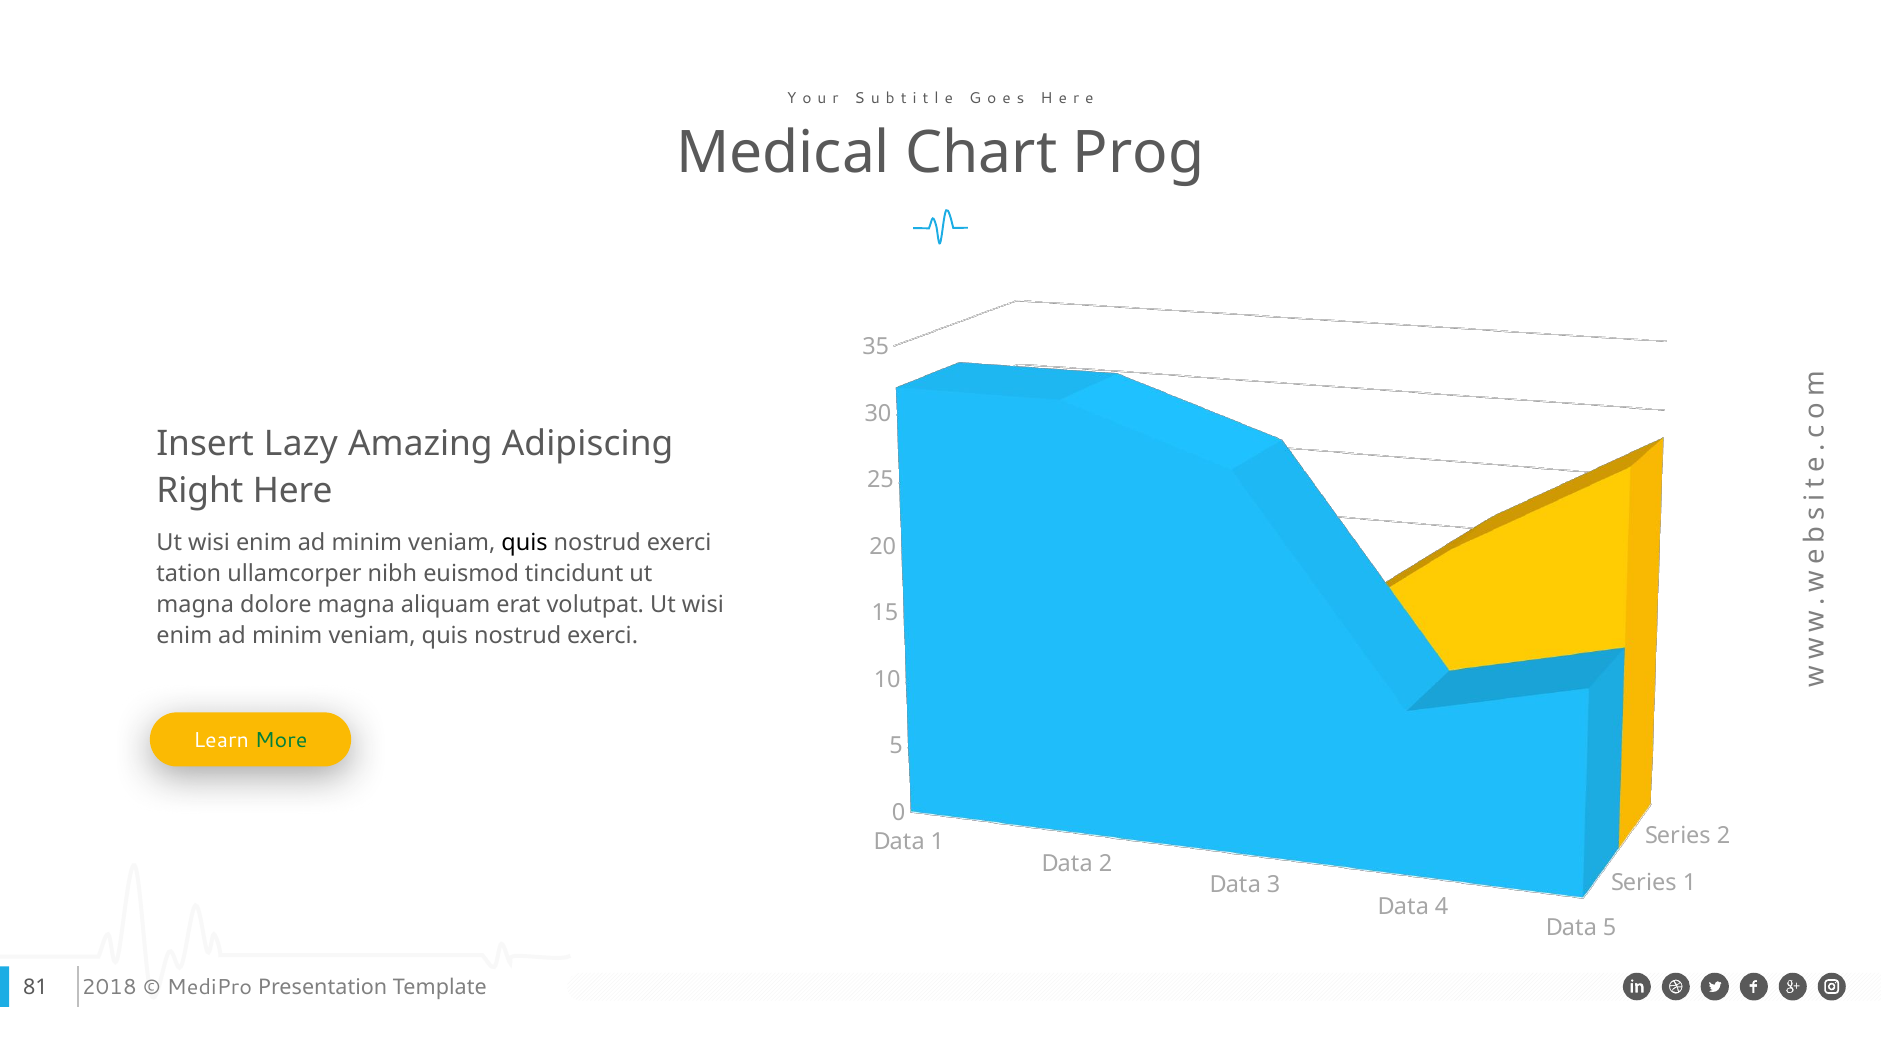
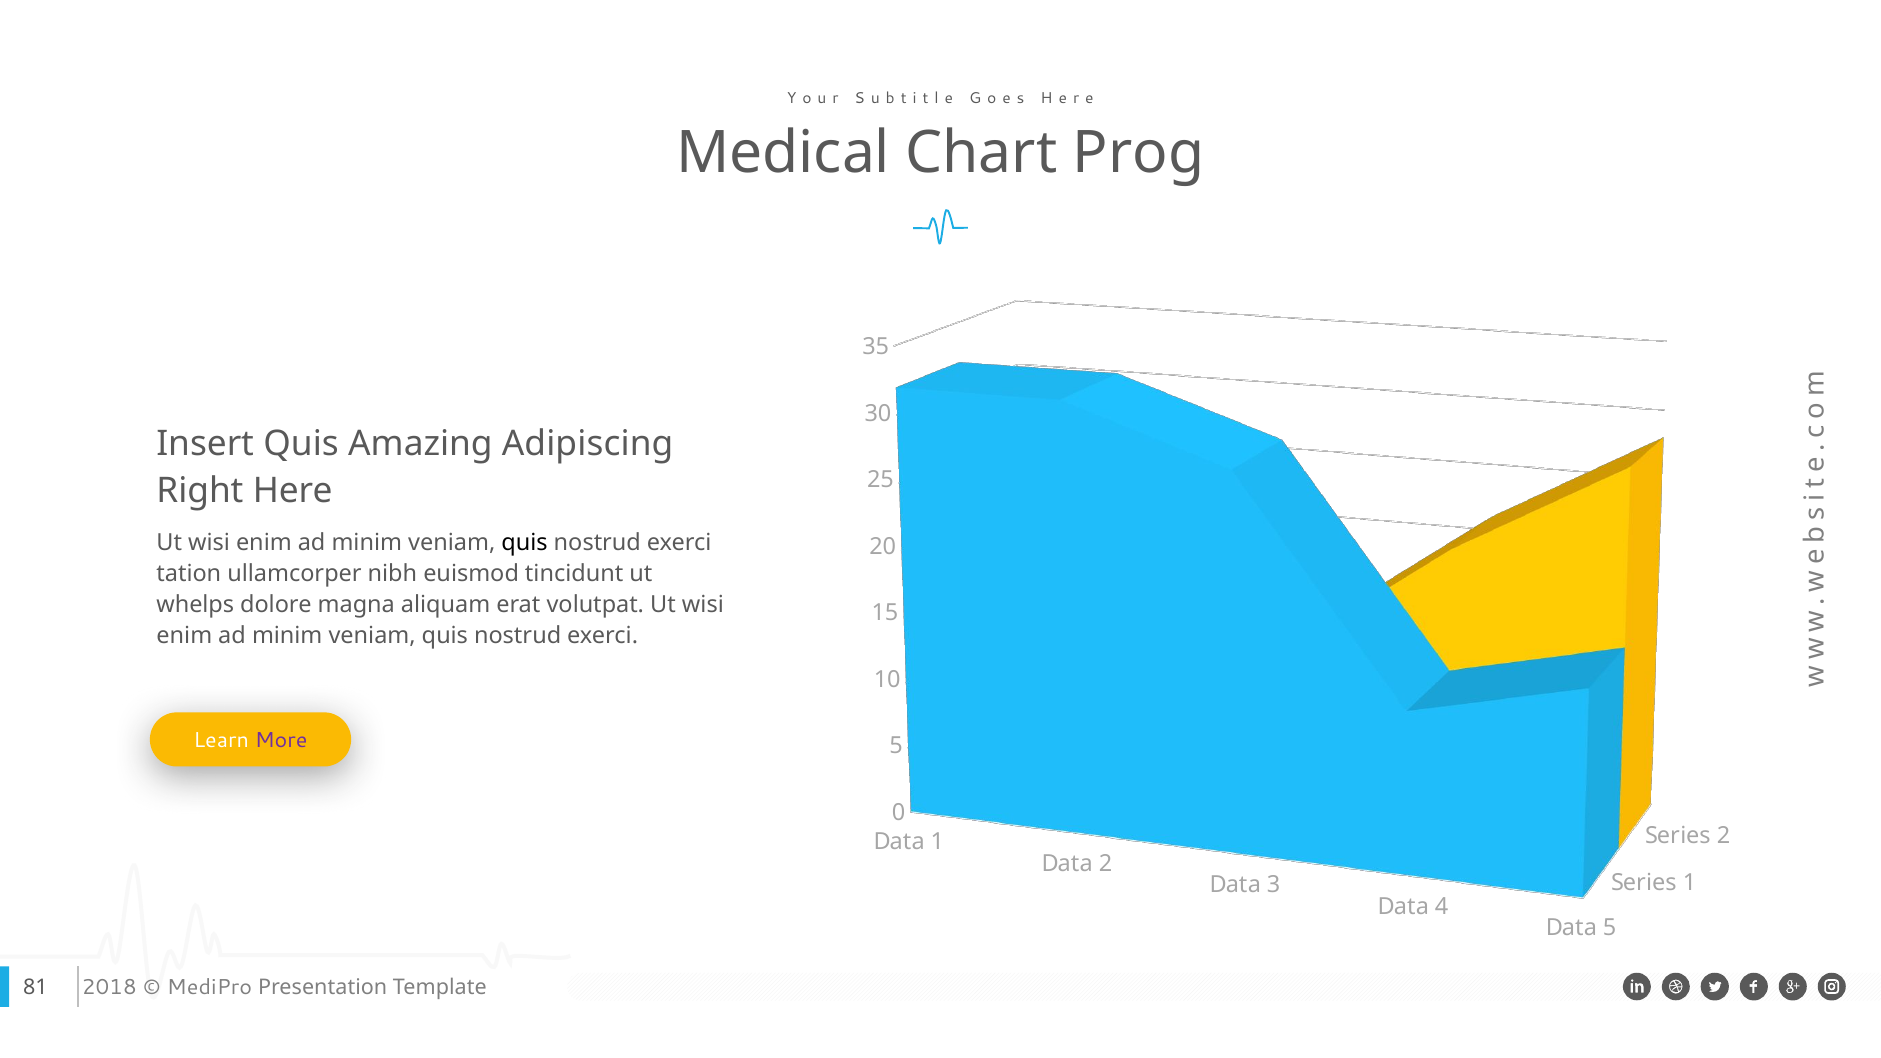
Insert Lazy: Lazy -> Quis (301, 444)
magna: magna -> whelps (195, 604)
More colour: green -> purple (281, 741)
